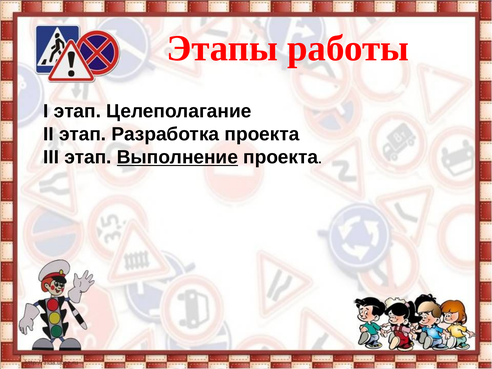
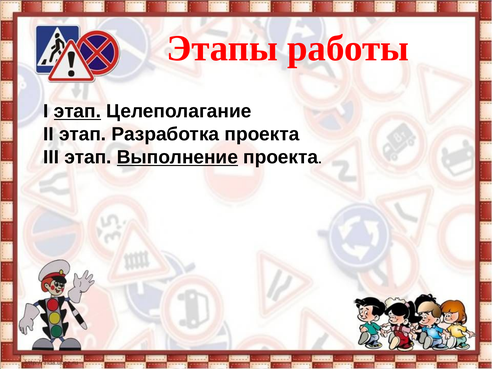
этап underline: none -> present (77, 111)
